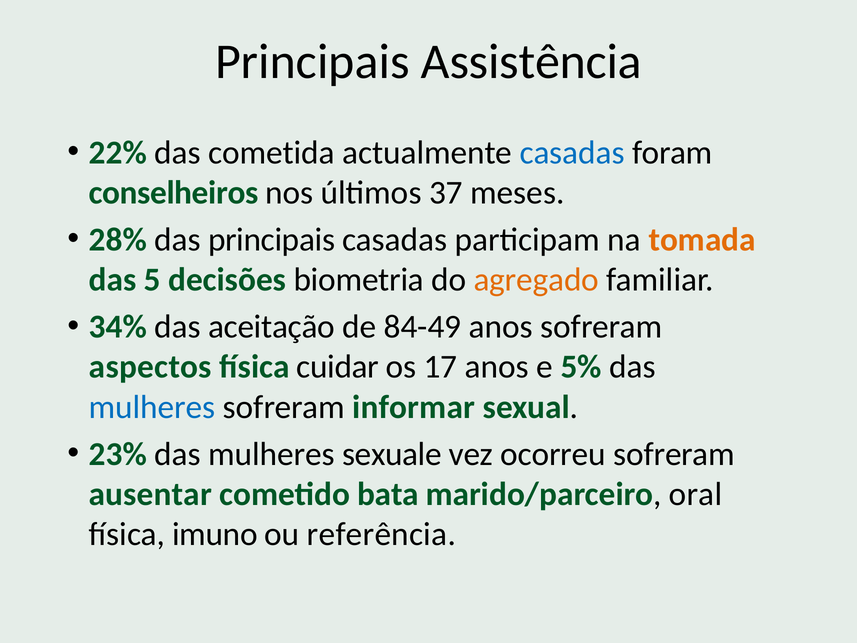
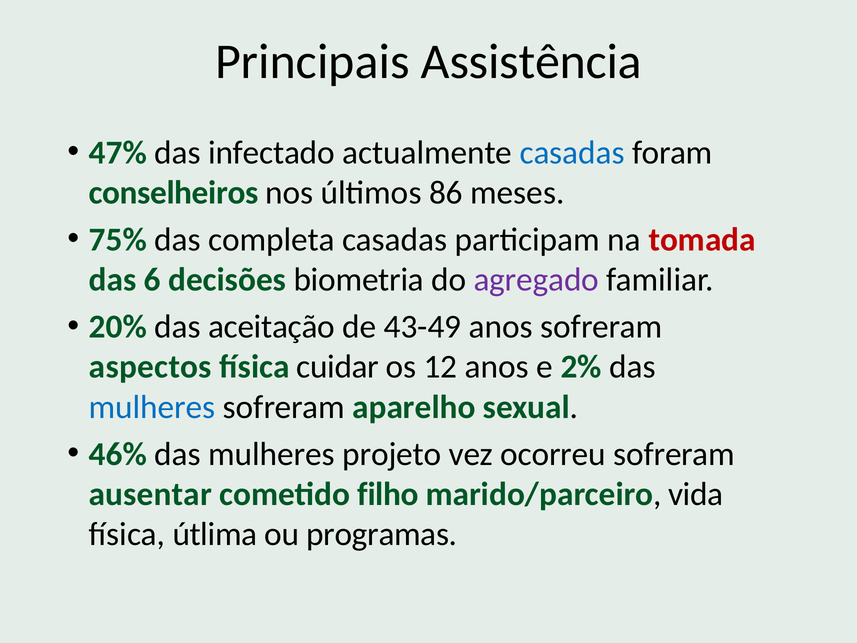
22%: 22% -> 47% (118, 152)
cometida: cometida -> infectado (272, 152)
37: 37 -> 86 (446, 192)
28%: 28% -> 75% (118, 240)
das principais: principais -> completa (271, 240)
tomada colour: orange -> red (702, 240)
5: 5 -> 6 (152, 280)
agregado colour: orange -> purple (536, 280)
34%: 34% -> 20% (118, 327)
84-49: 84-49 -> 43-49 (423, 327)
17: 17 -> 12 (440, 367)
5%: 5% -> 2% (581, 367)
informar: informar -> aparelho (414, 407)
23%: 23% -> 46% (118, 454)
sexuale: sexuale -> projeto (392, 454)
bata: bata -> filho (388, 494)
oral: oral -> vida (696, 494)
imuno: imuno -> útlima (215, 534)
referência: referência -> programas (382, 534)
